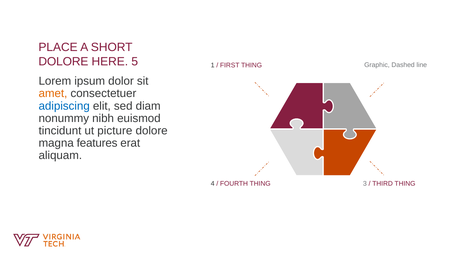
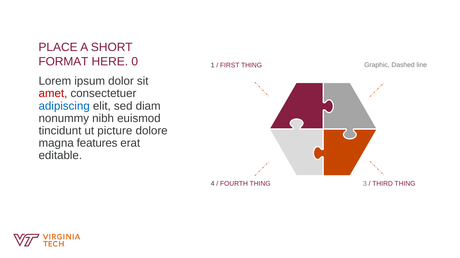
DOLORE: DOLORE -> FORMAT (63, 62)
5: 5 -> 0 (135, 62)
amet colour: orange -> red (53, 94)
aliquam: aliquam -> editable (60, 156)
